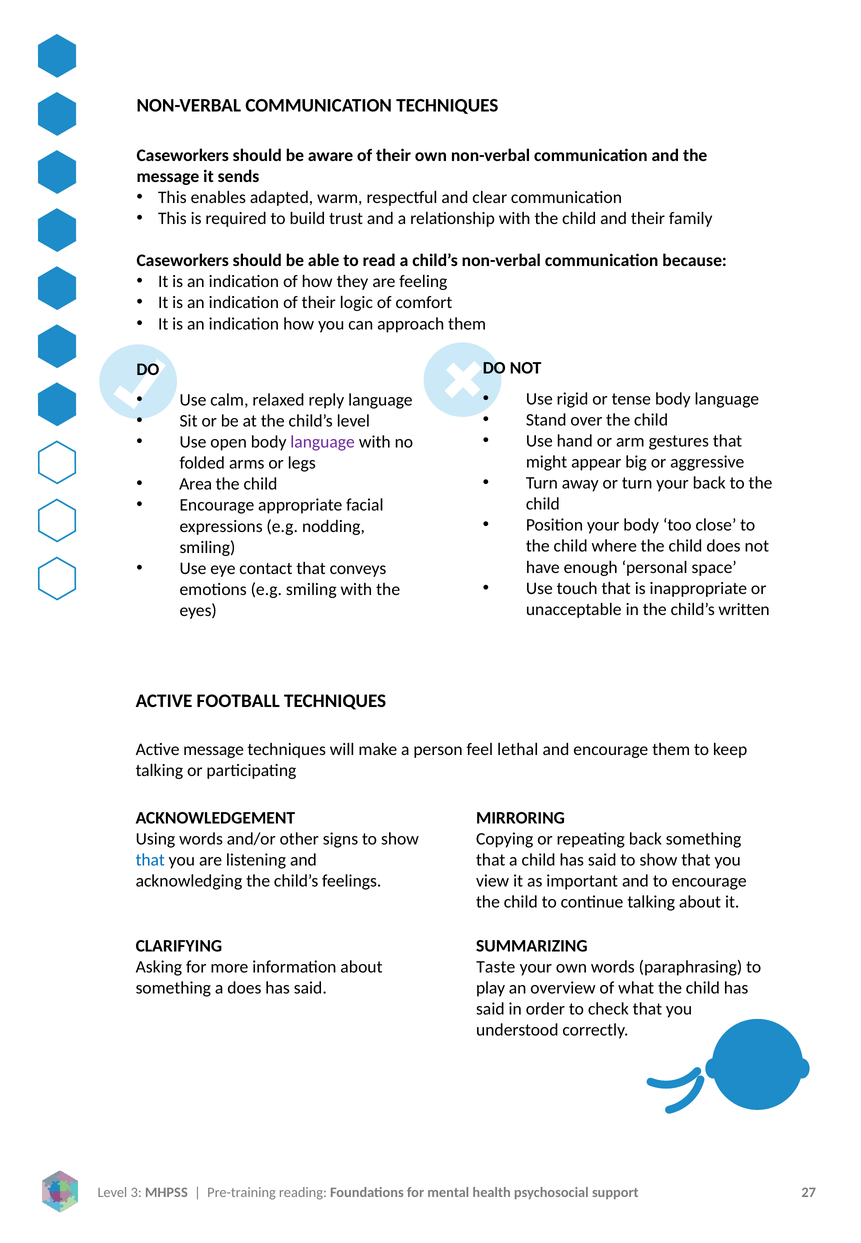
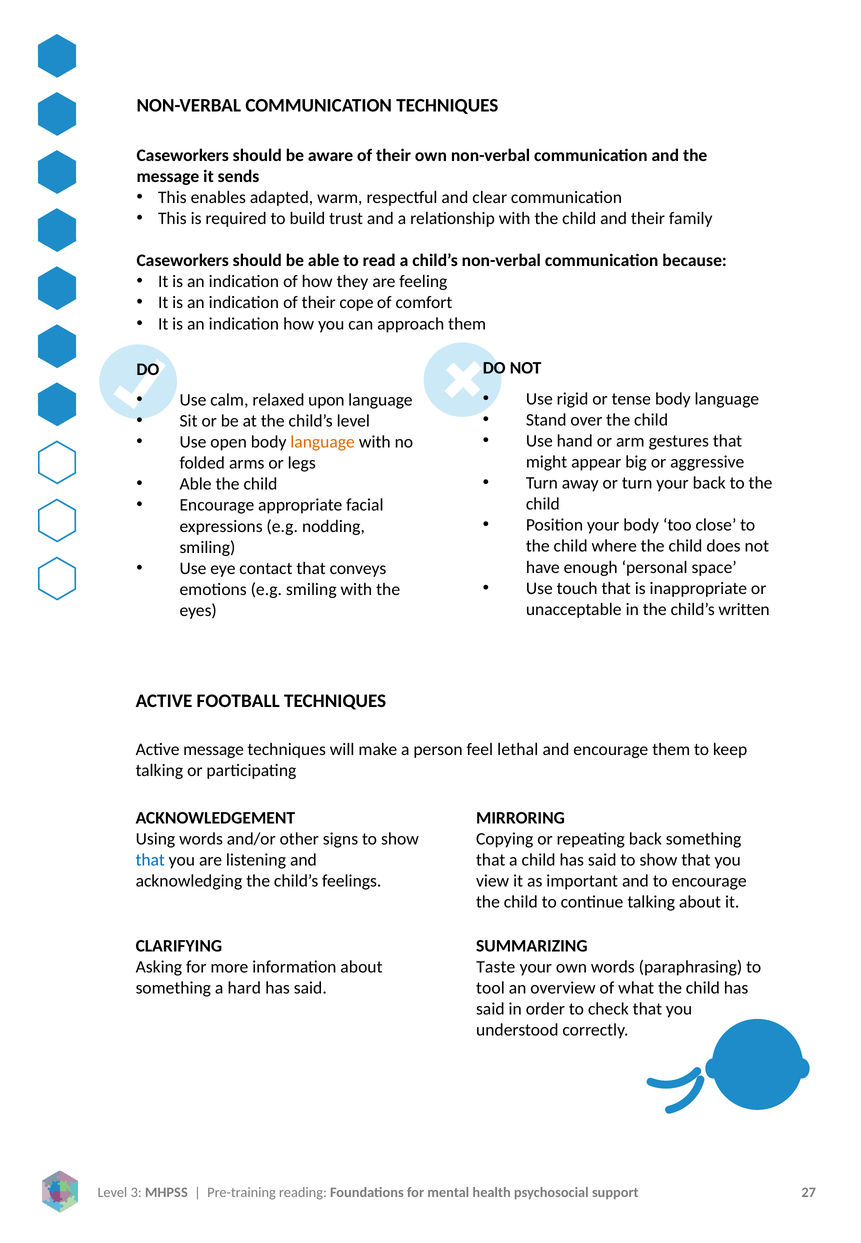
logic: logic -> cope (356, 303)
reply: reply -> upon (326, 400)
language colour: purple -> orange (323, 442)
Area: Area -> Able (196, 484)
a does: does -> hard (244, 988)
play: play -> tool (490, 988)
